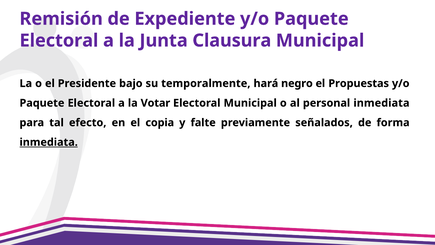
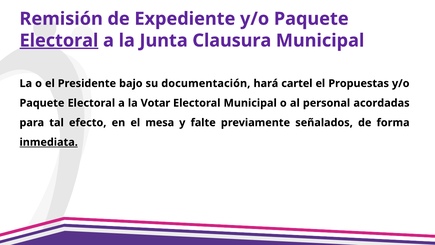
Electoral underline: none -> present (59, 41)
temporalmente: temporalmente -> documentación (206, 83)
negro: negro -> cartel (297, 83)
personal inmediata: inmediata -> acordadas (382, 103)
copia: copia -> mesa (160, 122)
